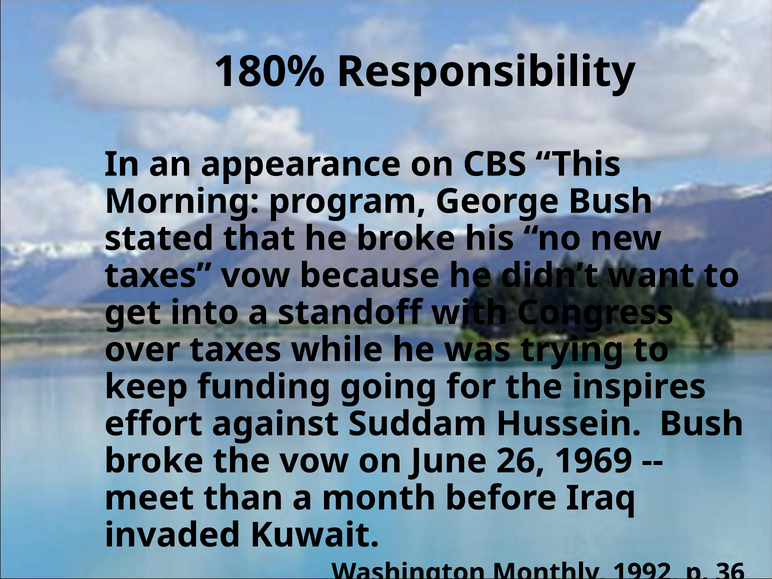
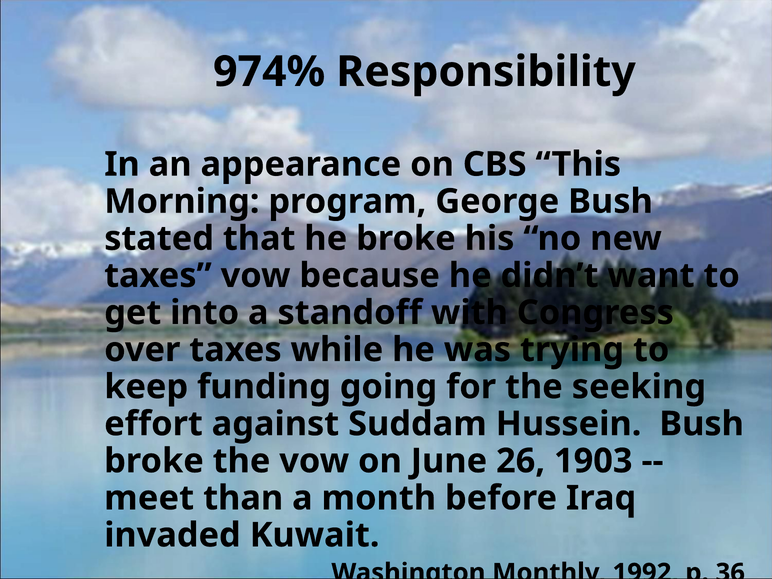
180%: 180% -> 974% (269, 72)
inspires: inspires -> seeking (639, 387)
1969: 1969 -> 1903 (593, 461)
